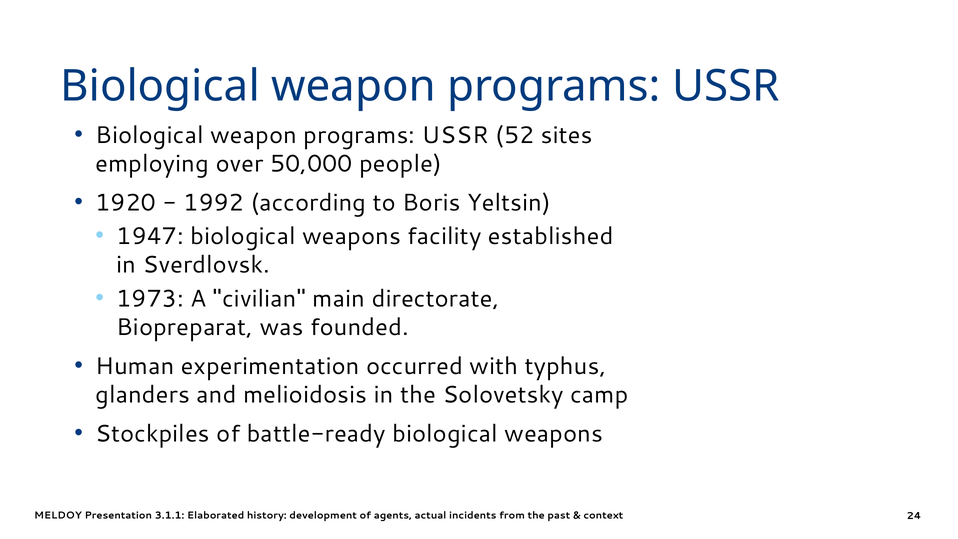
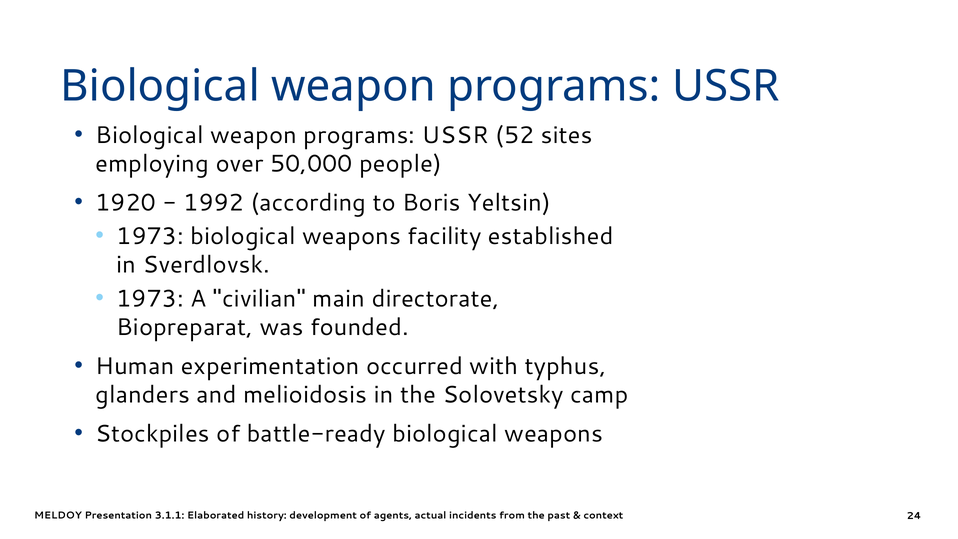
1947: 1947 -> 1973 (150, 236)
